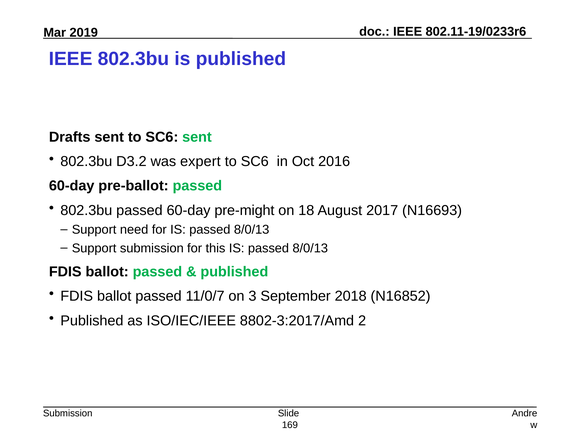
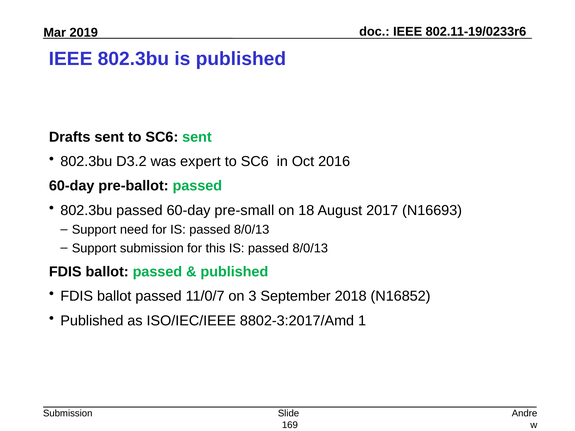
pre-might: pre-might -> pre-small (244, 210)
2: 2 -> 1 (362, 321)
